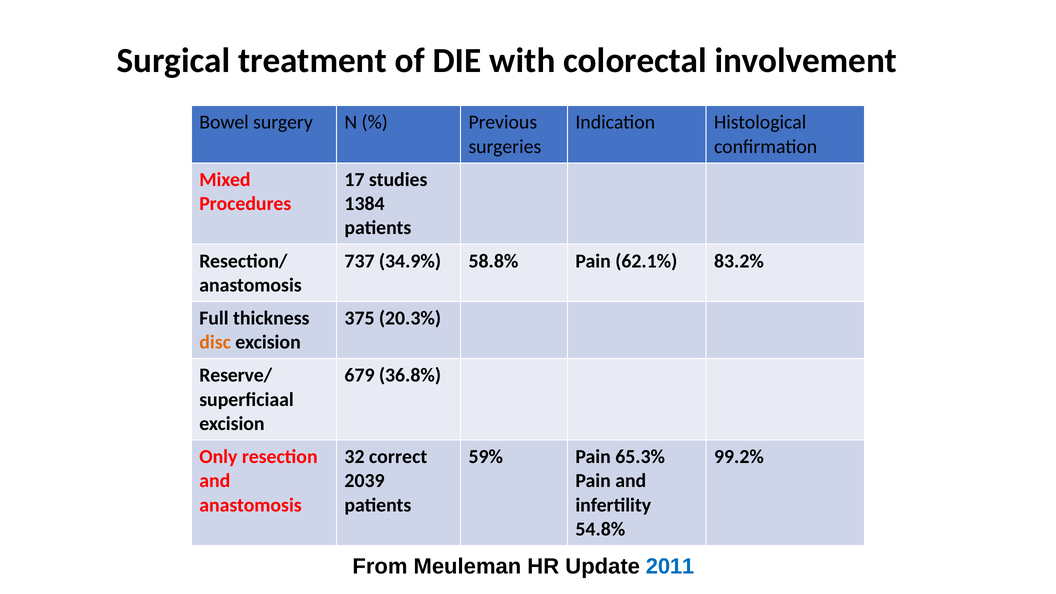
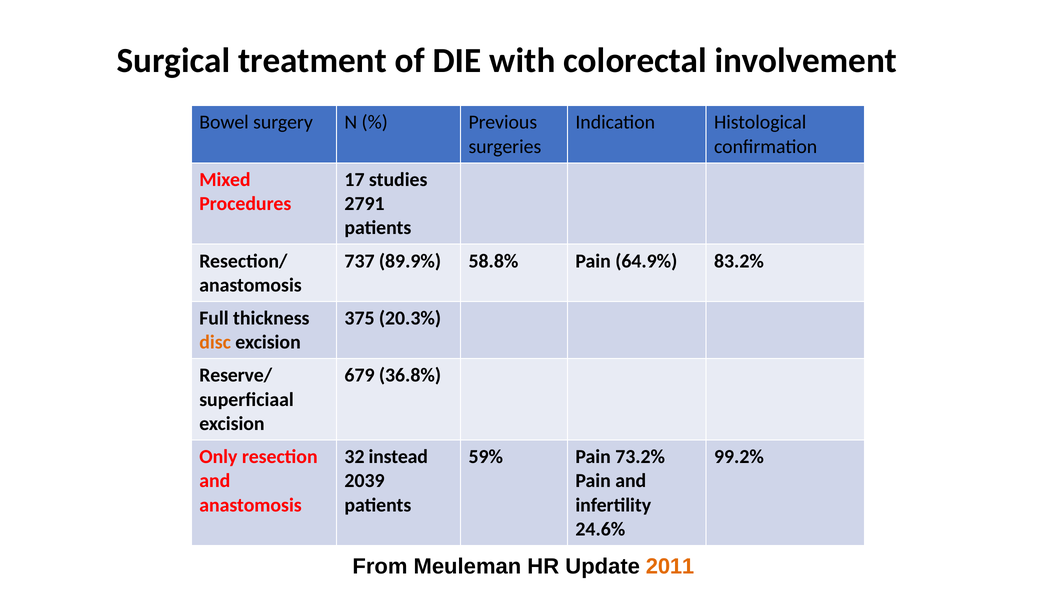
1384: 1384 -> 2791 (365, 204)
34.9%: 34.9% -> 89.9% (410, 261)
62.1%: 62.1% -> 64.9% (646, 261)
correct: correct -> instead (398, 457)
65.3%: 65.3% -> 73.2% (640, 457)
54.8%: 54.8% -> 24.6% (600, 529)
2011 colour: blue -> orange (670, 566)
